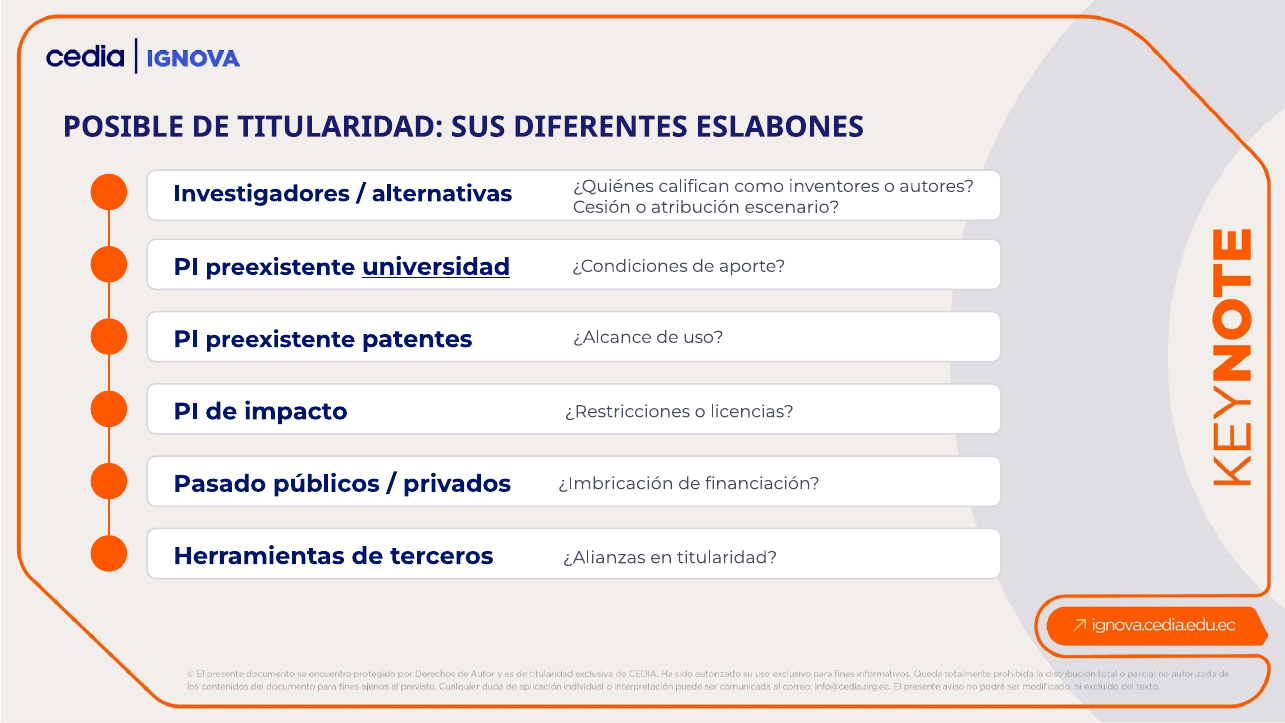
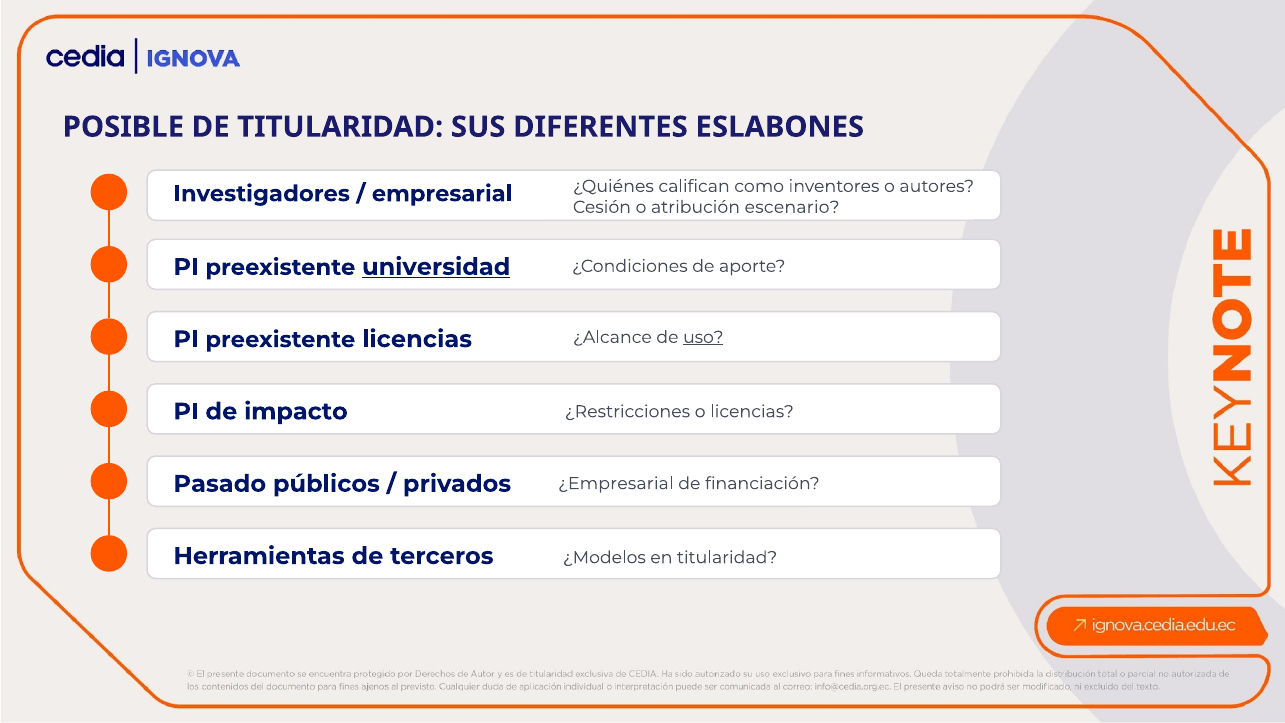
alternativas: alternativas -> empresarial (442, 194)
preexistente patentes: patentes -> licencias (417, 339)
uso underline: none -> present (703, 337)
¿Imbricación: ¿Imbricación -> ¿Empresarial (616, 483)
¿Alianzas: ¿Alianzas -> ¿Modelos (604, 557)
